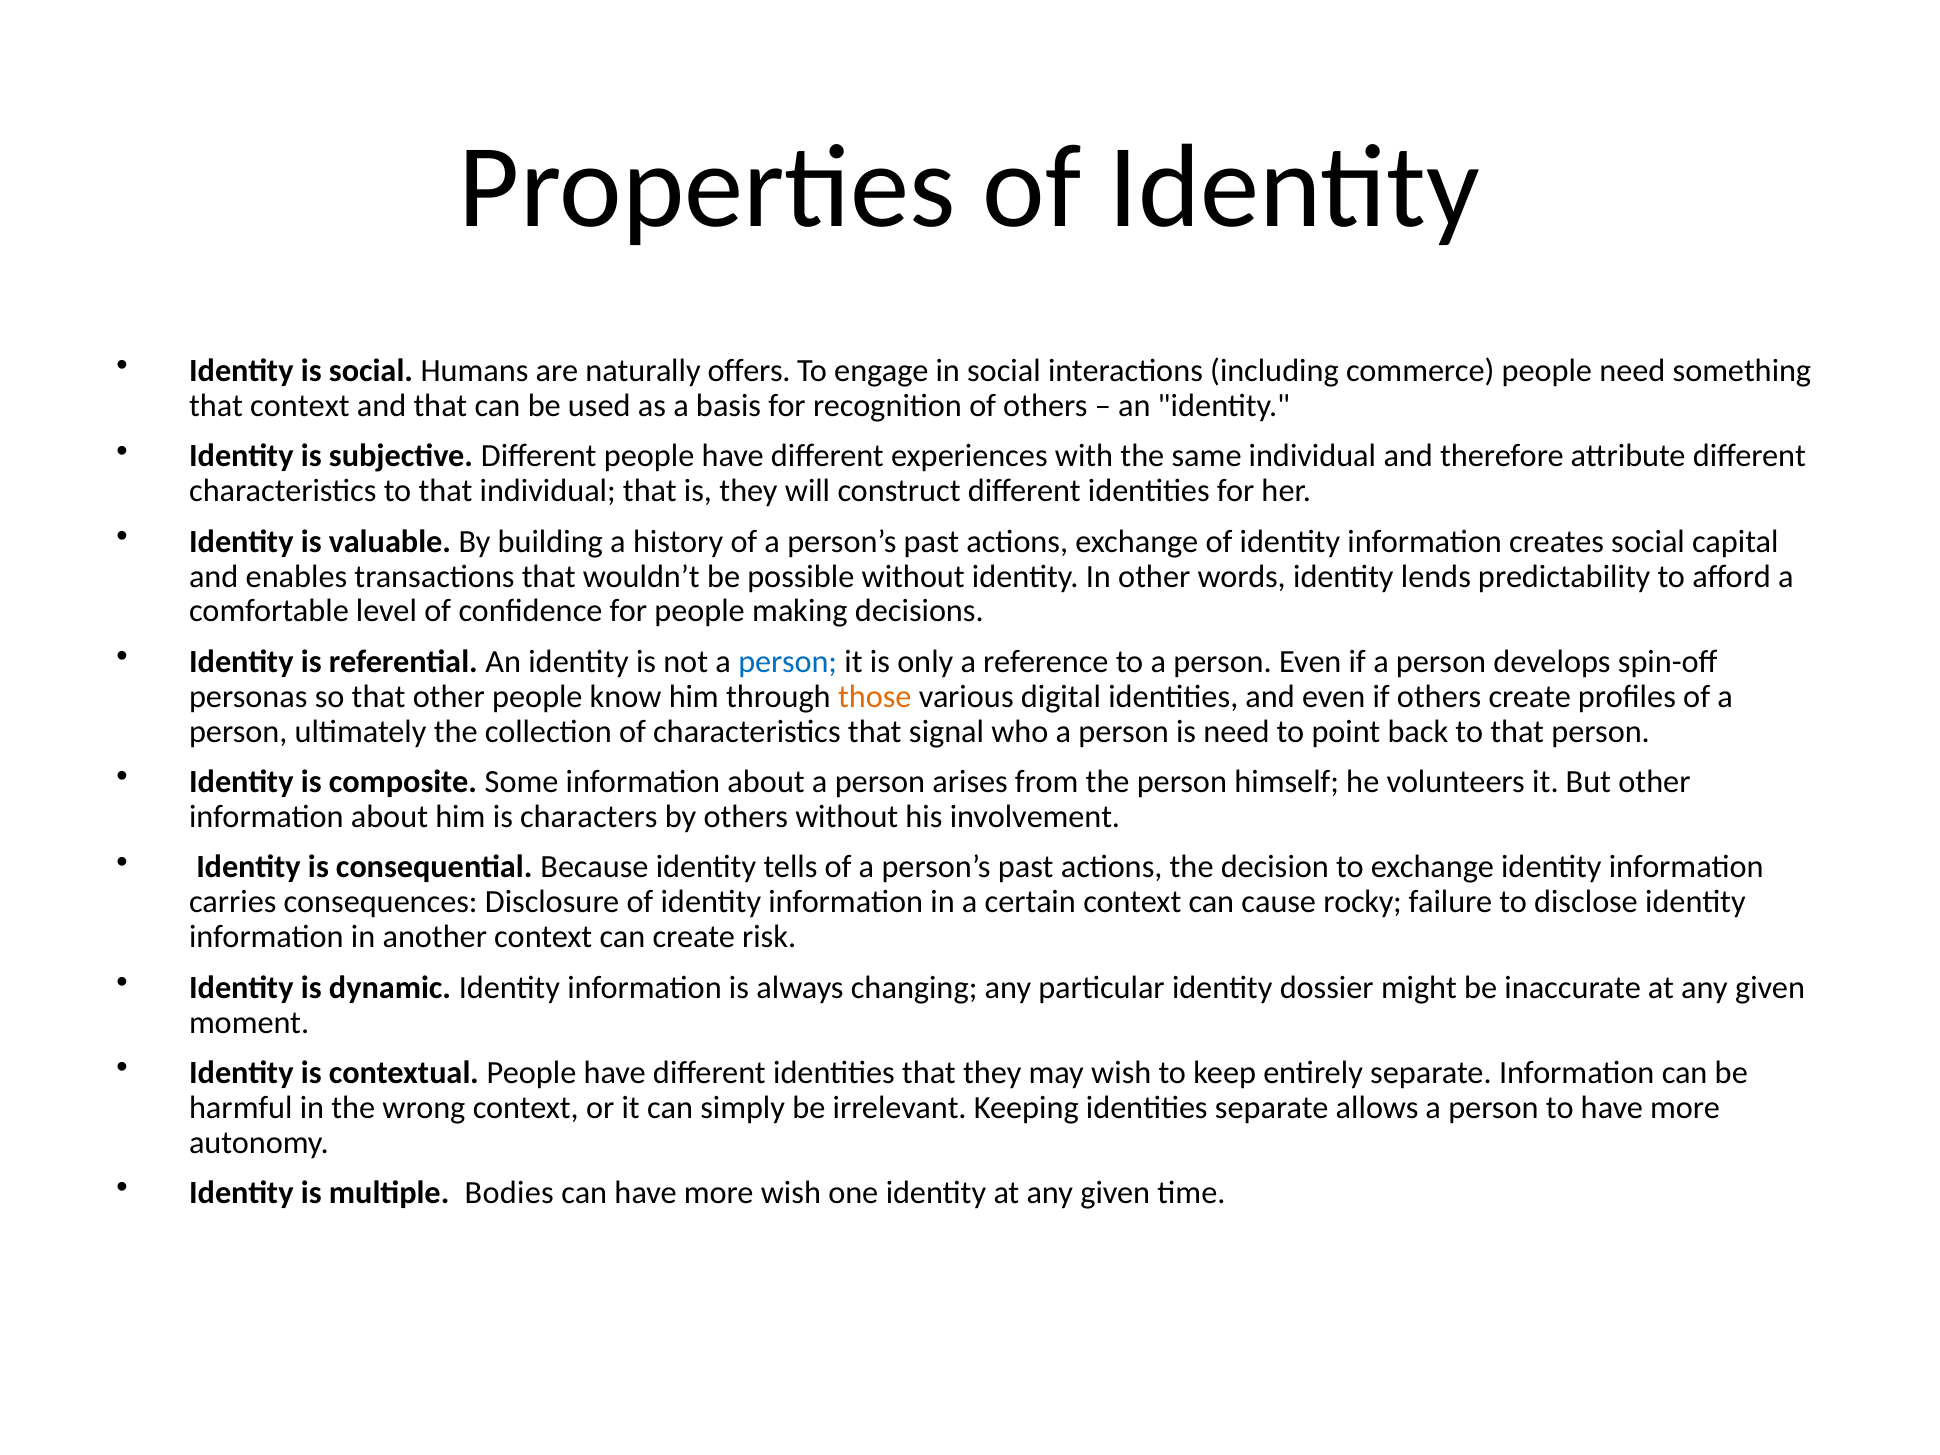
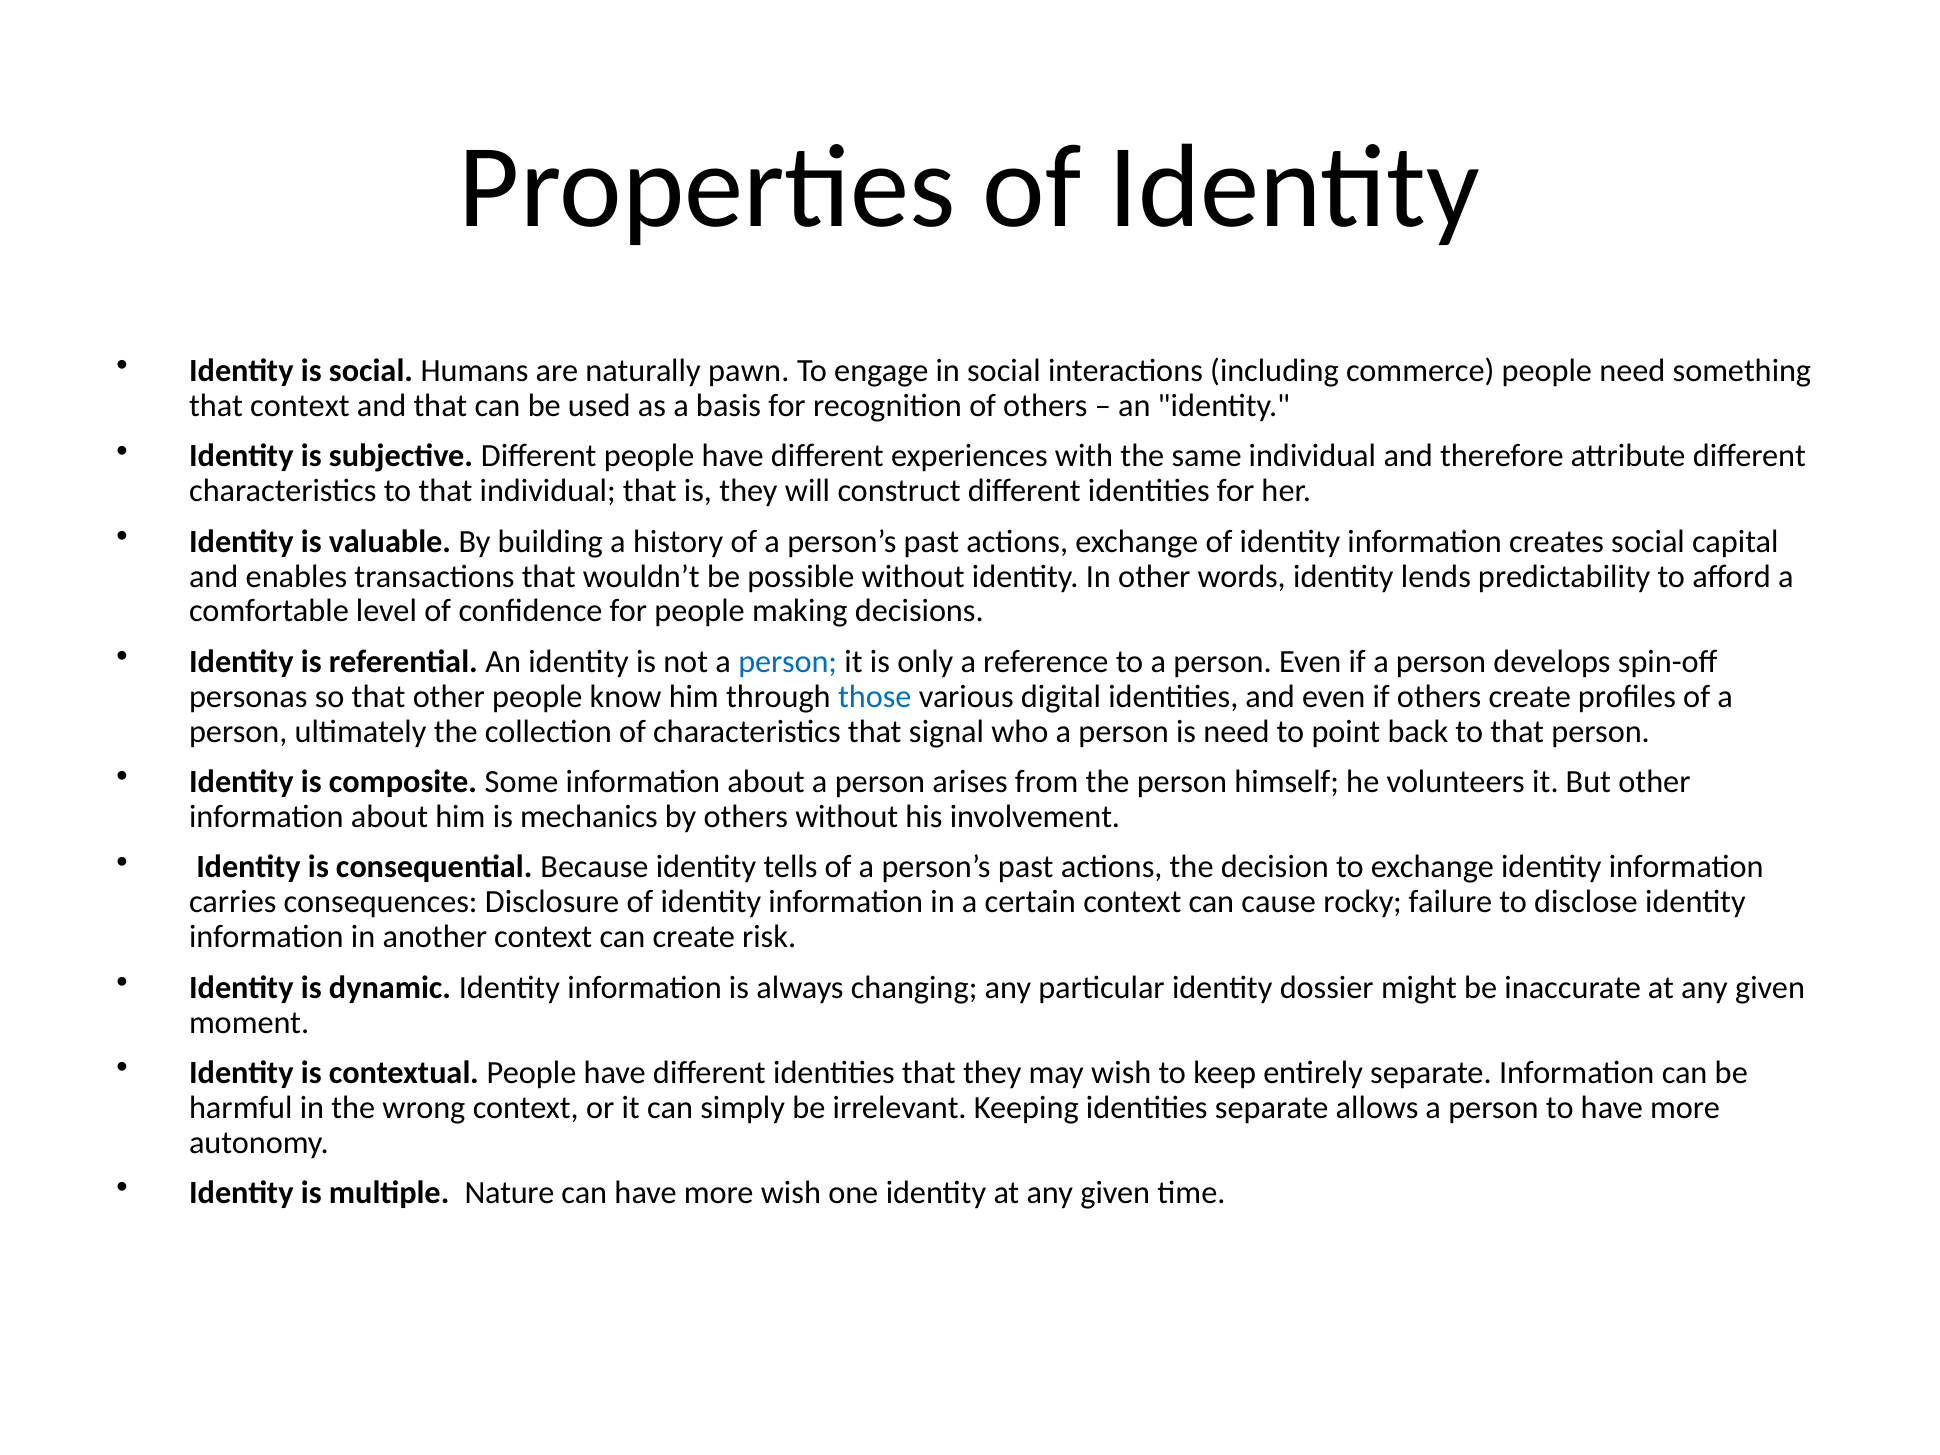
offers: offers -> pawn (749, 371)
those colour: orange -> blue (875, 697)
characters: characters -> mechanics (589, 817)
Bodies: Bodies -> Nature (510, 1193)
